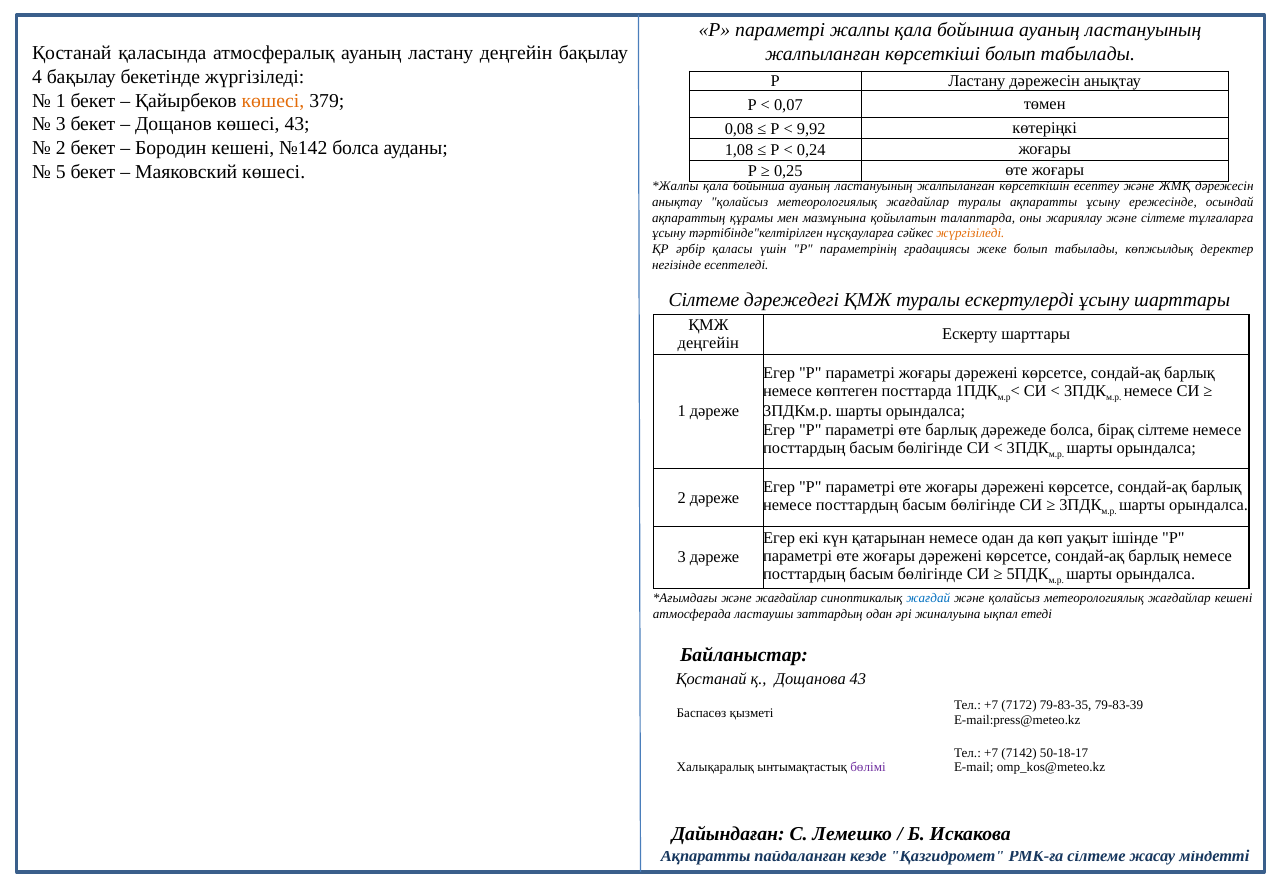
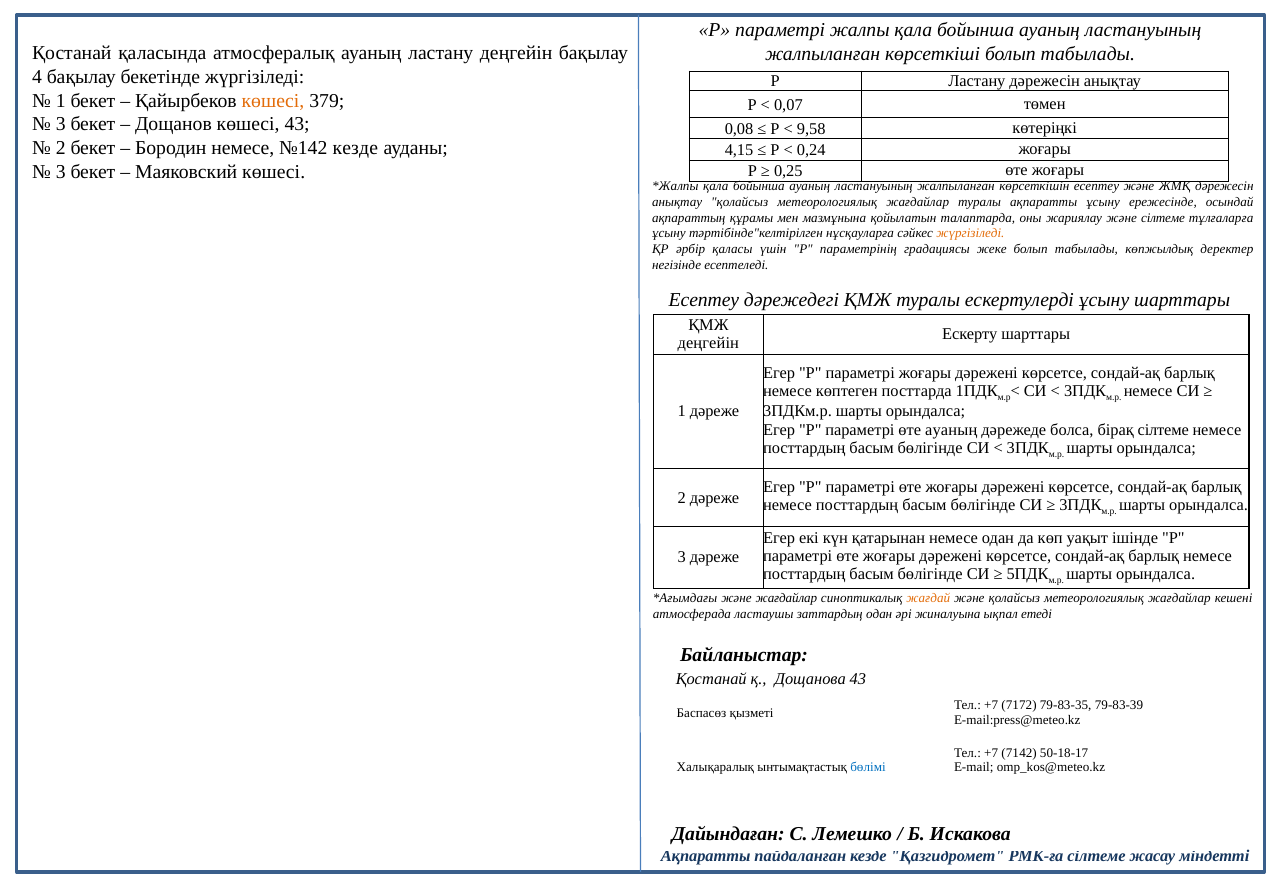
9,92: 9,92 -> 9,58 (811, 129)
Бородин кешені: кешені -> немесе (243, 148)
№142 болса: болса -> кезде (355, 148)
1,08: 1,08 -> 4,15 (739, 150)
5: 5 -> 3 (61, 172)
Сілтеме: Сілтеме -> Есептеу (704, 300)
өте барлық: барлық -> ауаның (951, 430)
жағдай colour: blue -> orange (928, 598)
бөлімі colour: purple -> blue (868, 768)
